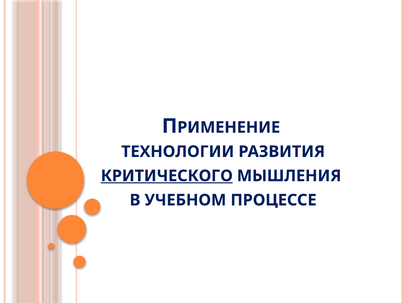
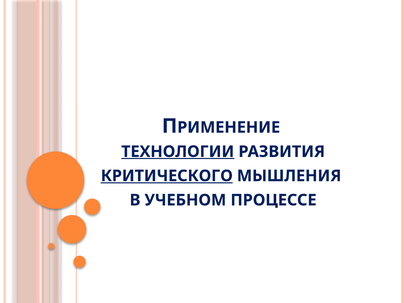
ТЕХНОЛОГИИ underline: none -> present (178, 152)
